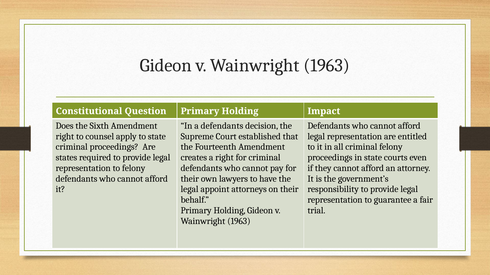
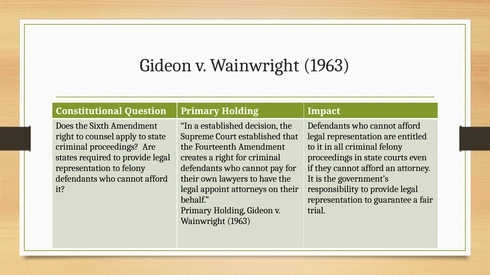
a defendants: defendants -> established (222, 126)
